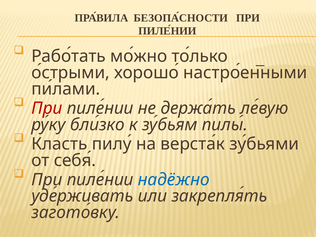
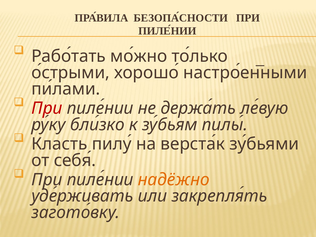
надёжно colour: blue -> orange (174, 180)
